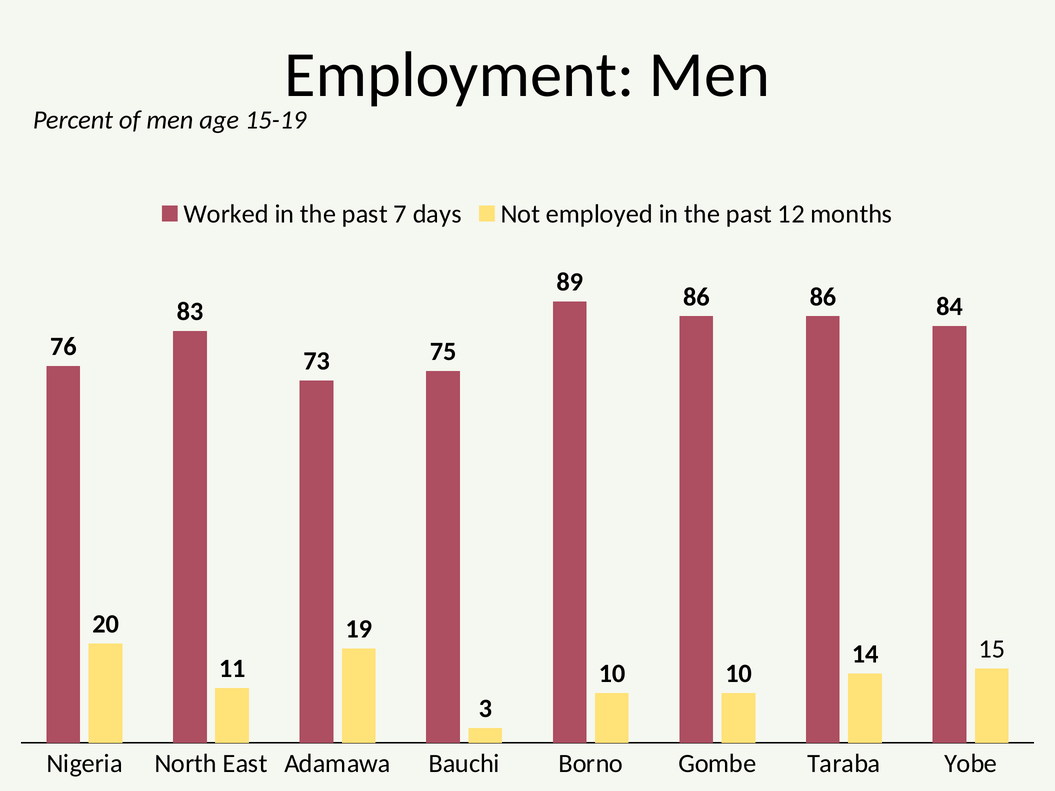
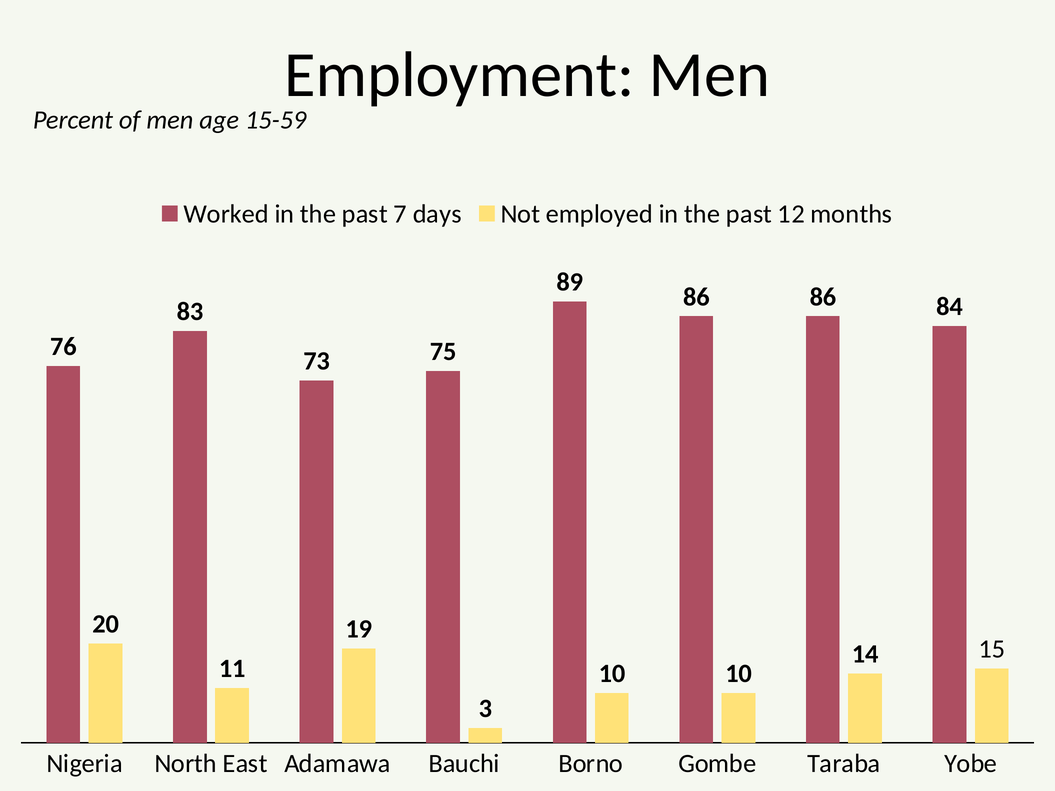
15-19: 15-19 -> 15-59 (276, 120)
